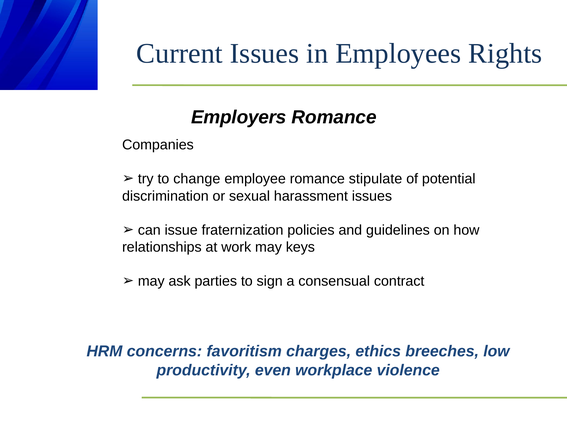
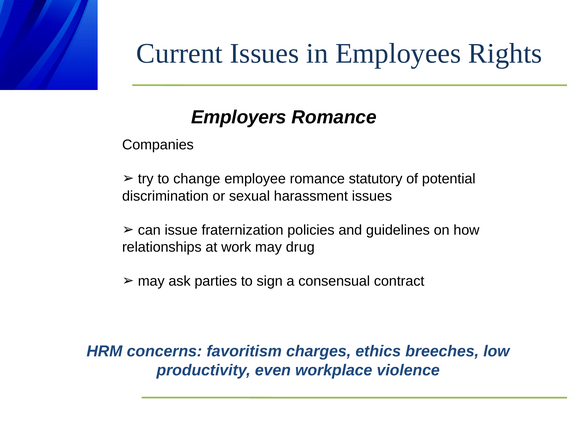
stipulate: stipulate -> statutory (376, 179)
keys: keys -> drug (300, 247)
